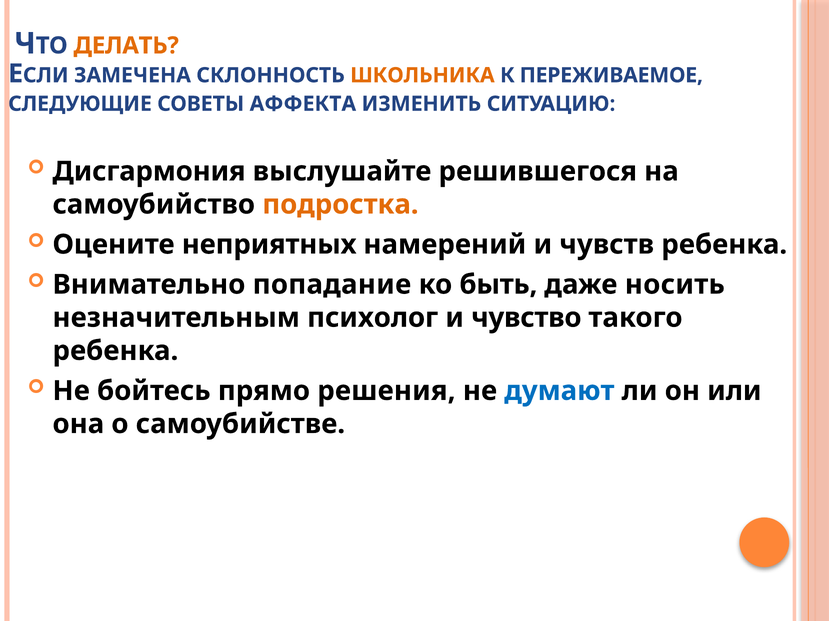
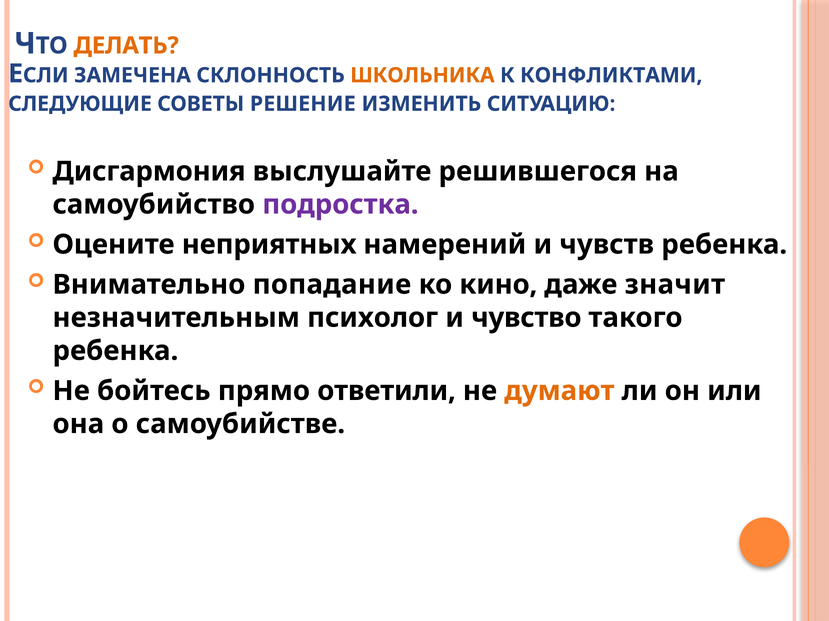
ПЕРЕЖИВАЕМОЕ: ПЕРЕЖИВАЕМОЕ -> КОНФЛИКТАМИ (611, 75)
АФФЕКТА: АФФЕКТА -> РЕШЕНИЕ (303, 104)
подростка colour: orange -> purple (340, 205)
быть: быть -> кино (498, 285)
носить: носить -> значит (675, 285)
решения: решения -> ответили (387, 391)
думают colour: blue -> orange (559, 391)
